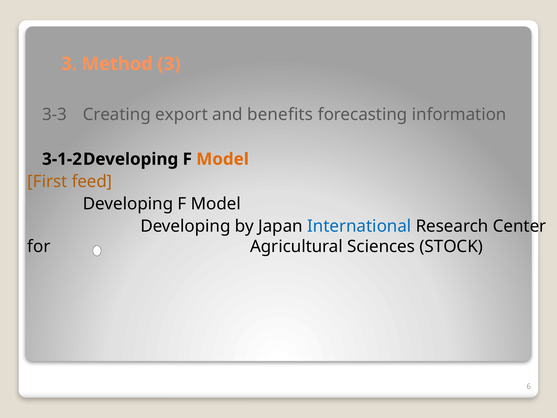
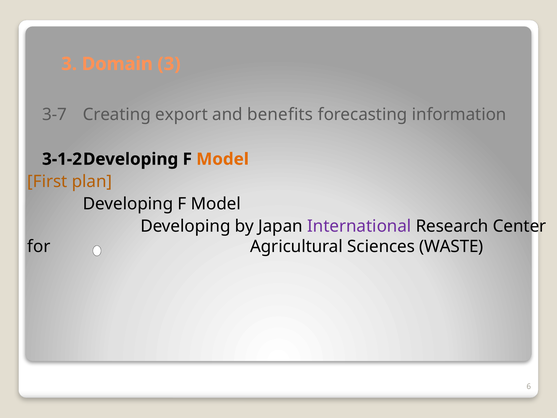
Method: Method -> Domain (117, 64)
3-3: 3-3 -> 3-7 (54, 114)
feed: feed -> plan (92, 181)
International colour: blue -> purple (359, 226)
STOCK: STOCK -> WASTE (451, 246)
